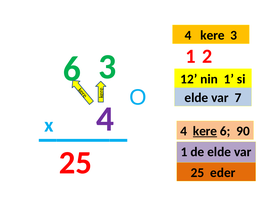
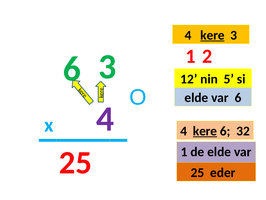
kere underline: none -> present (212, 35)
nin 1: 1 -> 5 (229, 79)
var 7: 7 -> 6 (238, 98)
90: 90 -> 32 (243, 131)
